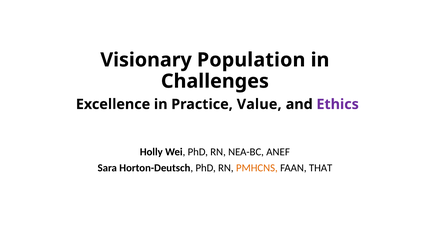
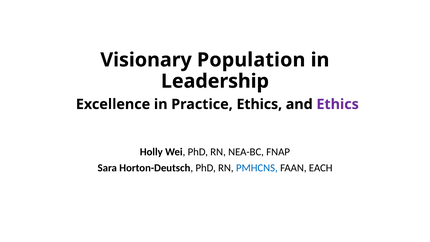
Challenges: Challenges -> Leadership (215, 81)
Practice Value: Value -> Ethics (259, 104)
ANEF: ANEF -> FNAP (278, 152)
PMHCNS colour: orange -> blue (257, 168)
THAT: THAT -> EACH (321, 168)
